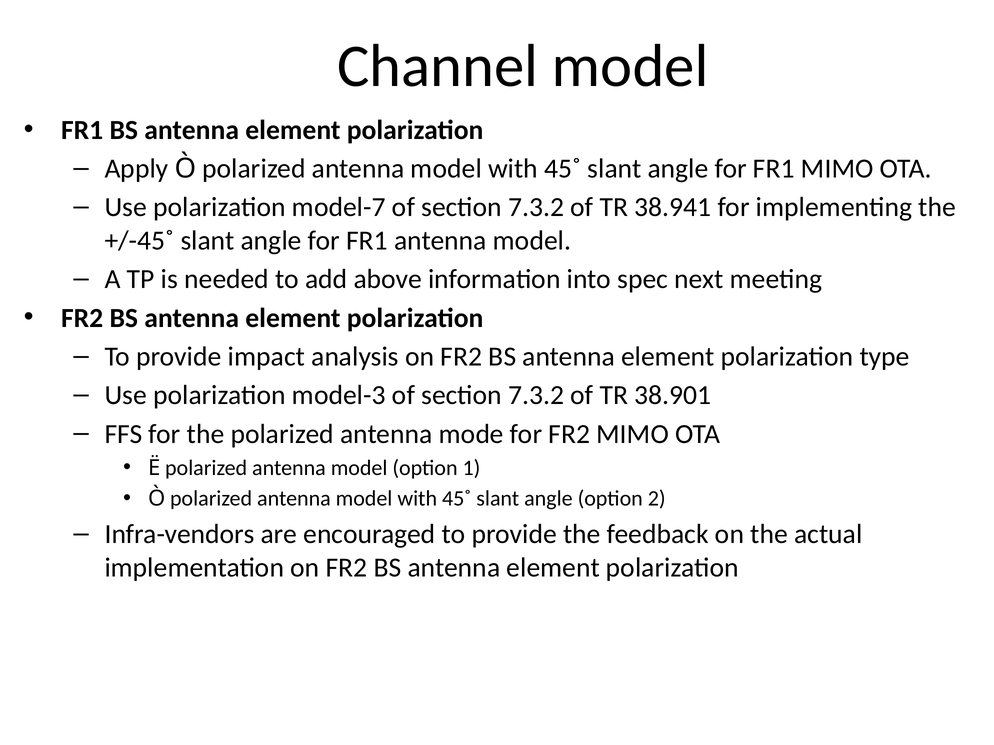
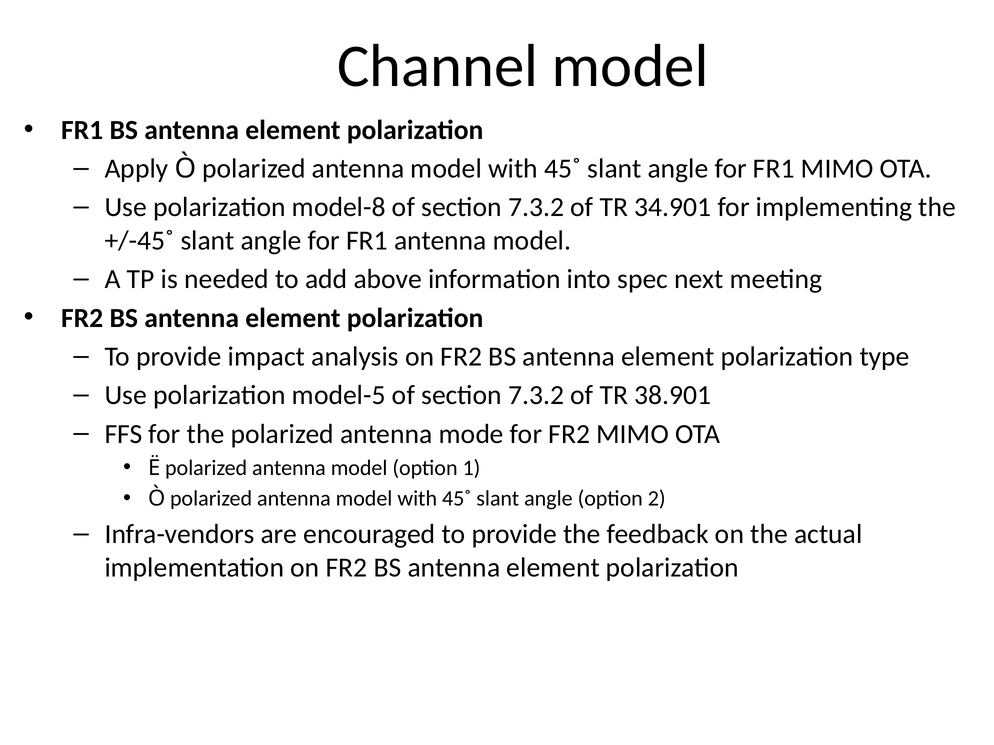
model-7: model-7 -> model-8 (339, 208)
38.941: 38.941 -> 34.901 (673, 208)
model-3: model-3 -> model-5 (339, 396)
